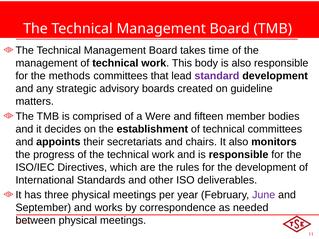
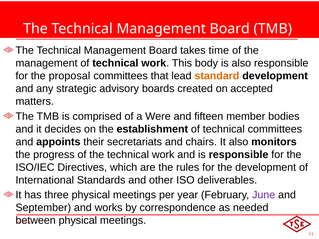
methods: methods -> proposal (69, 76)
standard colour: purple -> orange (217, 76)
guideline: guideline -> accepted (252, 89)
